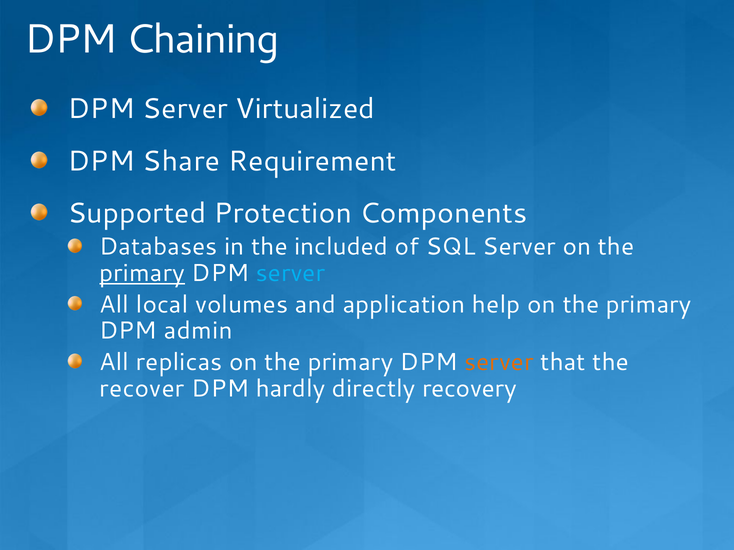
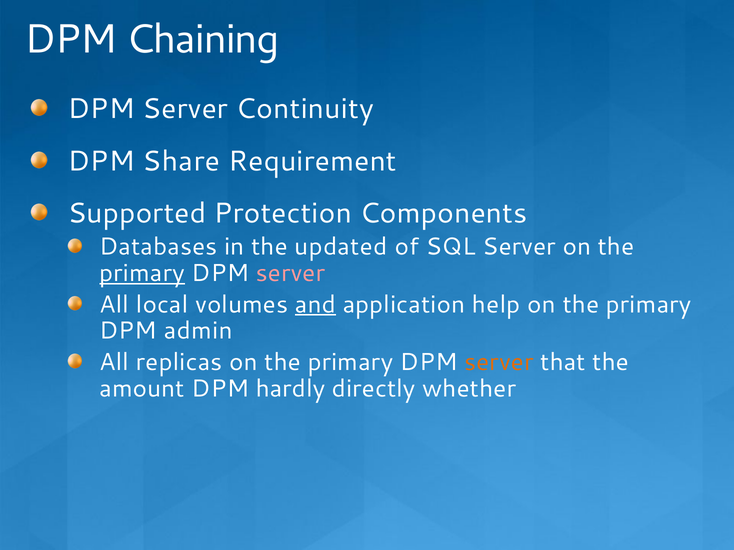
Virtualized: Virtualized -> Continuity (305, 109)
included: included -> updated (341, 247)
server colour: light blue -> pink (290, 273)
and underline: none -> present (315, 305)
recover: recover -> amount (142, 389)
recovery: recovery -> whether (469, 389)
